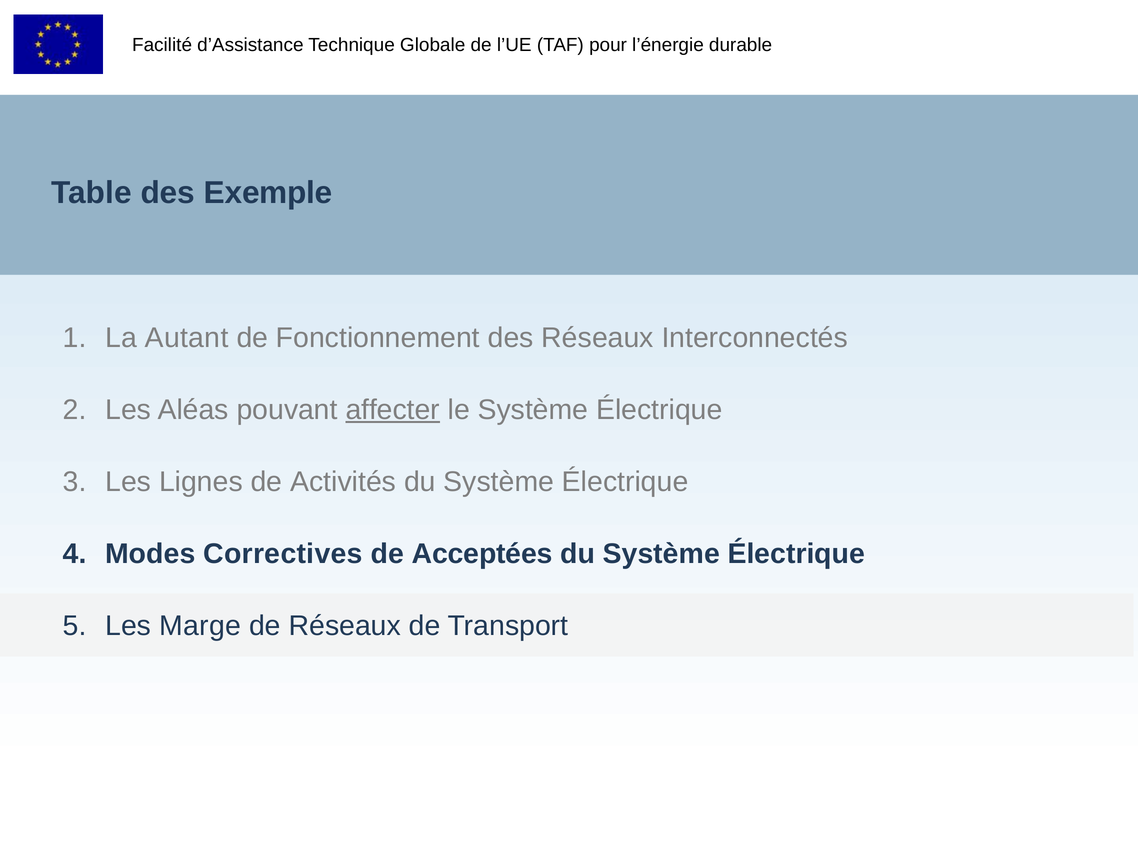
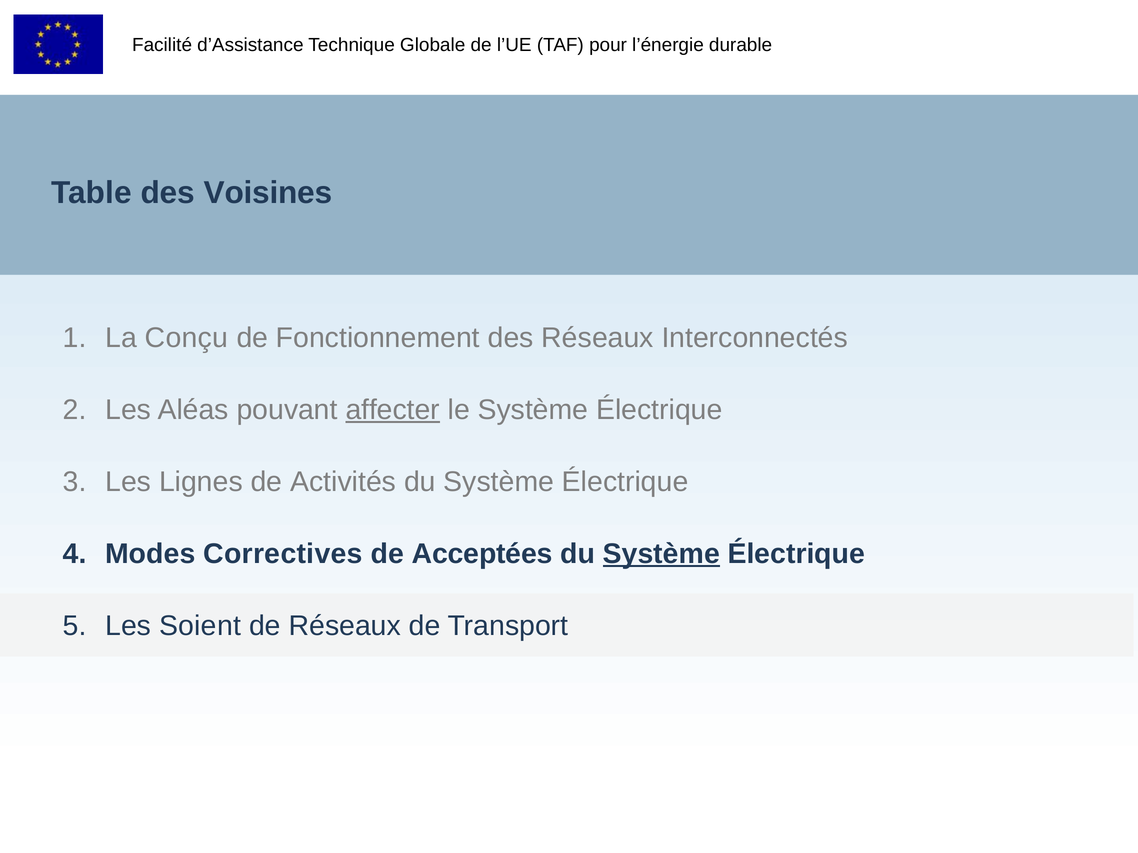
Exemple: Exemple -> Voisines (268, 193)
Autant: Autant -> Conçu (187, 338)
Système underline: none -> present (661, 554)
Marge: Marge -> Soient (200, 626)
